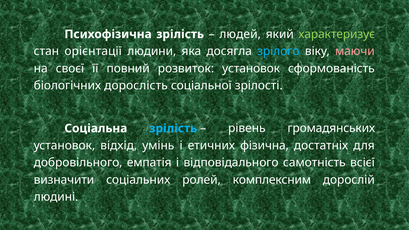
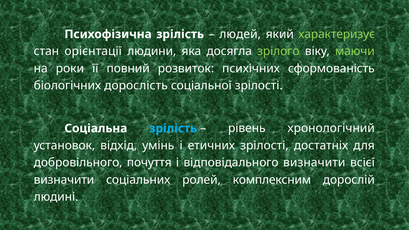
зрілого colour: light blue -> light green (278, 51)
маючи colour: pink -> light green (355, 51)
своєї: своєї -> роки (70, 68)
розвиток установок: установок -> психічних (251, 68)
громадянських: громадянських -> хронологічний (331, 128)
етичних фізична: фізична -> зрілості (264, 146)
емпатія: емпатія -> почуття (149, 163)
відповідального самотність: самотність -> визначити (314, 163)
